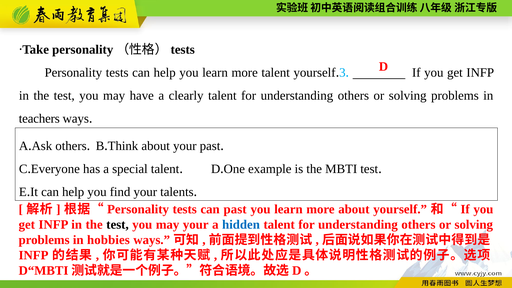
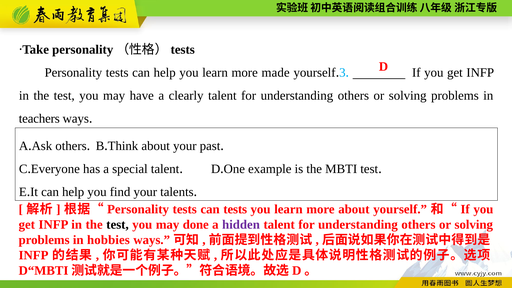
more talent: talent -> made (276, 73)
can past: past -> tests (235, 209)
may your: your -> done (196, 225)
hidden colour: blue -> purple (241, 225)
